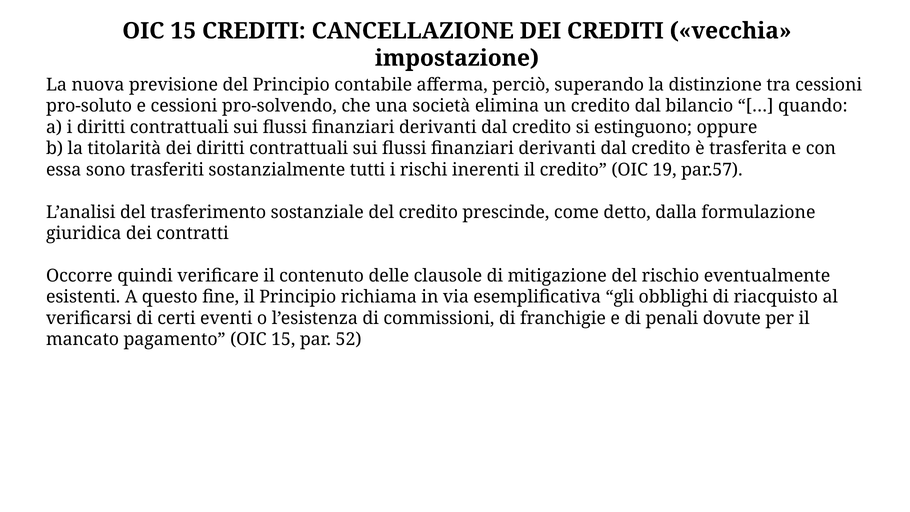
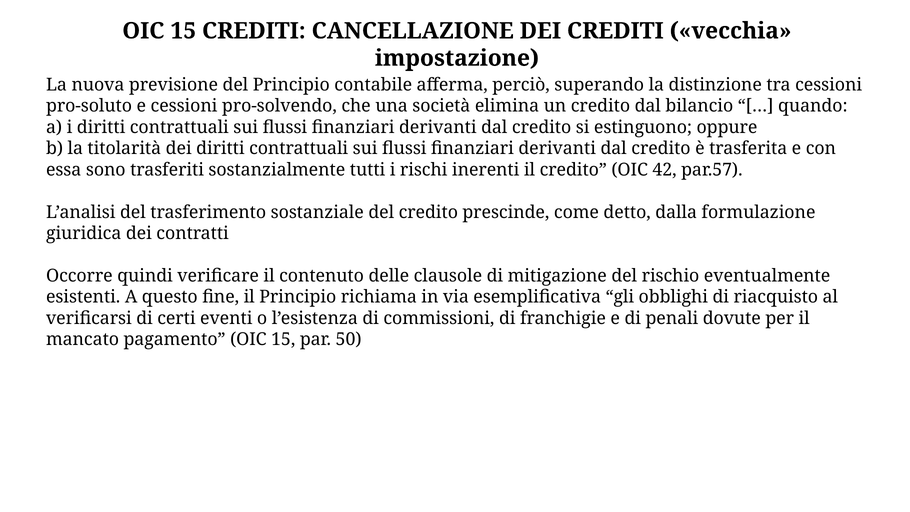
19: 19 -> 42 (665, 170)
52: 52 -> 50 (349, 340)
